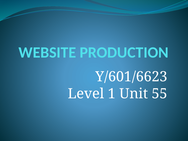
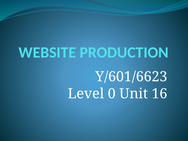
1: 1 -> 0 (112, 94)
55: 55 -> 16 (160, 94)
